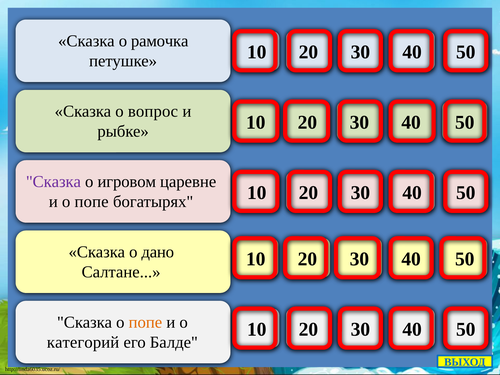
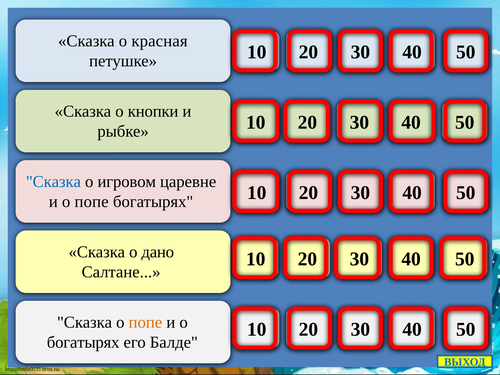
рамочка: рамочка -> красная (160, 41)
вопрос: вопрос -> кнопки (153, 111)
Сказка colour: purple -> blue (53, 182)
категорий: категорий -> богатырях (83, 342)
